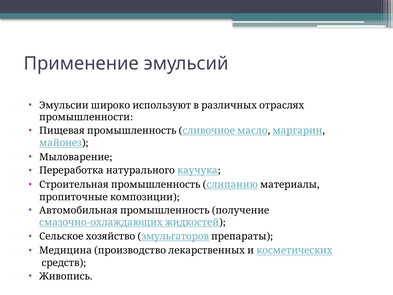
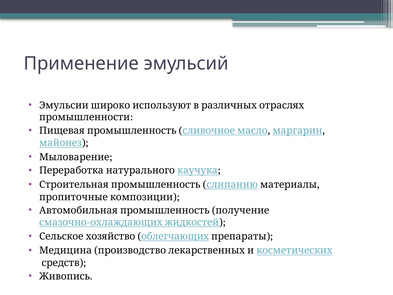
эмульгаторов: эмульгаторов -> облегчающих (175, 236)
